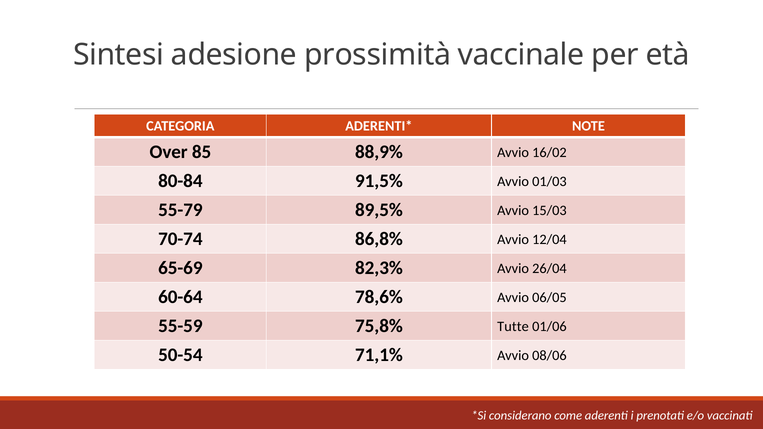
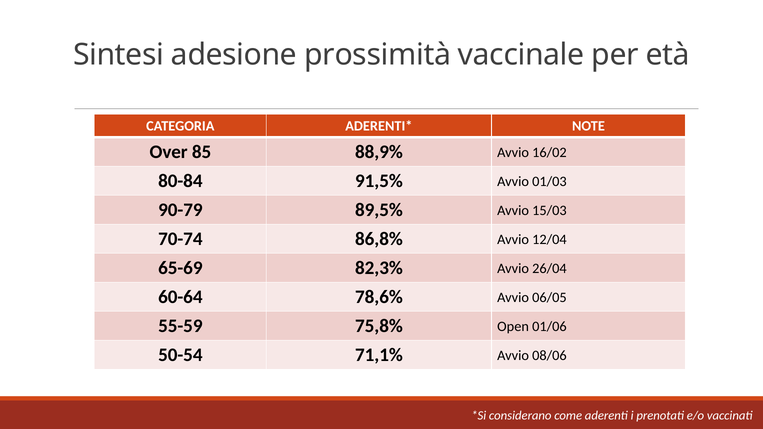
55-79: 55-79 -> 90-79 (180, 210)
Tutte: Tutte -> Open (513, 327)
